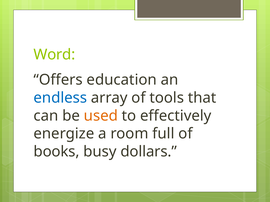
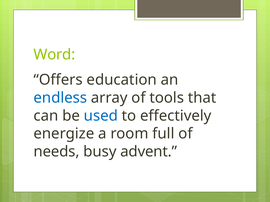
used colour: orange -> blue (101, 116)
books: books -> needs (56, 152)
dollars: dollars -> advent (149, 152)
